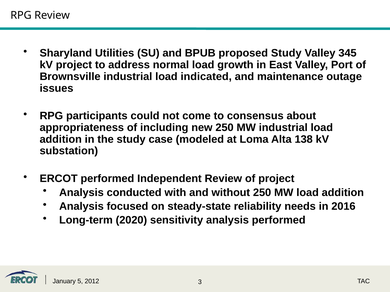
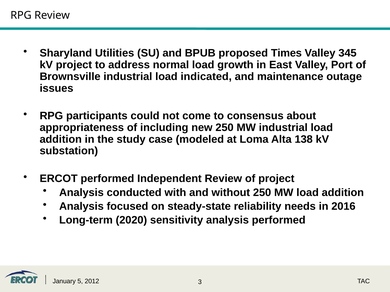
proposed Study: Study -> Times (286, 53)
